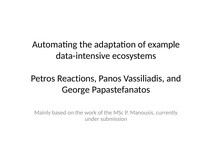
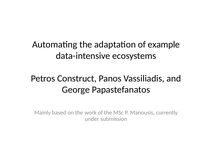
Reactions: Reactions -> Construct (77, 78)
